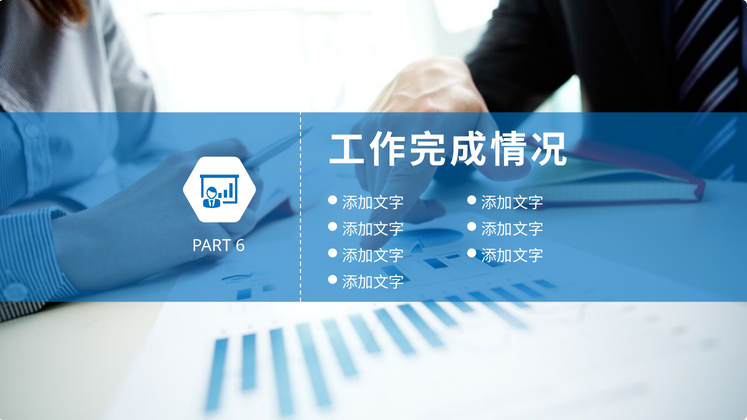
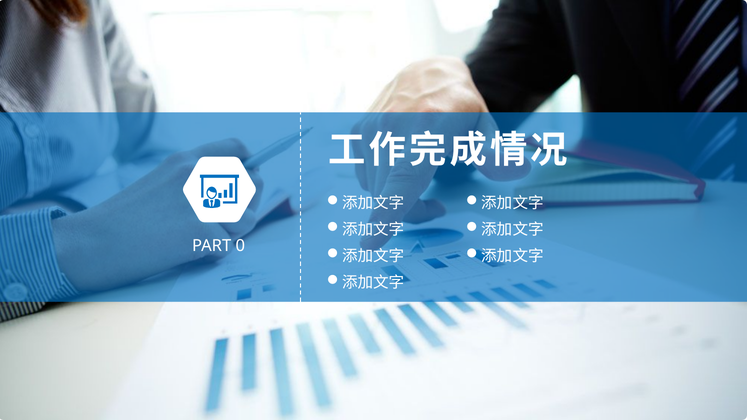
6: 6 -> 0 (240, 246)
